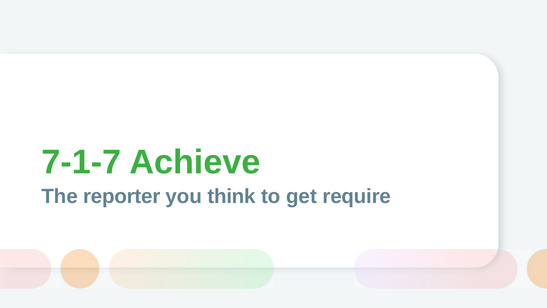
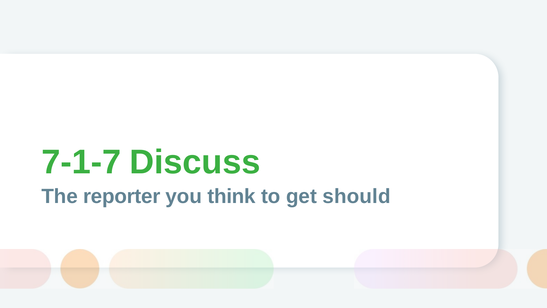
Achieve: Achieve -> Discuss (195, 162)
require: require -> should (357, 196)
